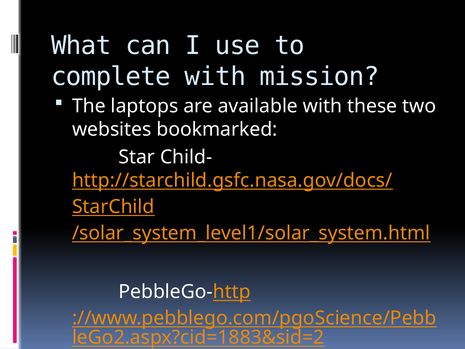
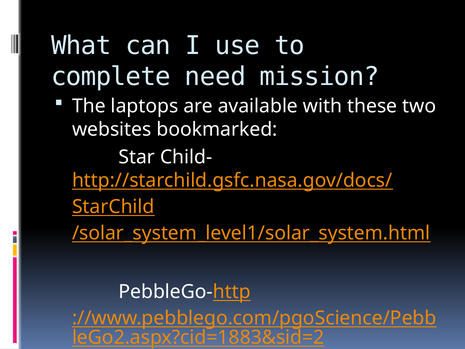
complete with: with -> need (215, 77)
